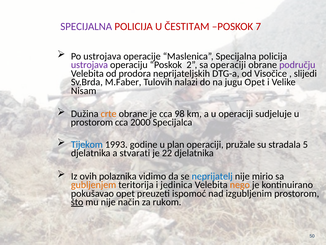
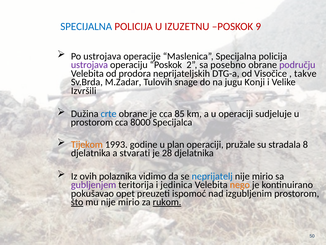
SPECIJALNA colour: purple -> blue (86, 26)
ČESTITAM: ČESTITAM -> IZUZETNU (187, 26)
7: 7 -> 9 (258, 26)
sa operaciji: operaciji -> posebno (228, 65)
slijedi: slijedi -> takve (305, 73)
M.Faber: M.Faber -> M.Zadar (123, 82)
nalazi: nalazi -> snage (186, 82)
jugu Opet: Opet -> Konji (255, 82)
Nisam: Nisam -> Izvršili (84, 91)
crte colour: orange -> blue (109, 114)
98: 98 -> 85 (180, 114)
2000: 2000 -> 8000 (140, 122)
Tijekom colour: blue -> orange (87, 144)
5: 5 -> 8 (305, 144)
22: 22 -> 28 (167, 153)
gubljenjem colour: orange -> purple (94, 184)
mu nije način: način -> mirio (129, 202)
rukom underline: none -> present (167, 202)
